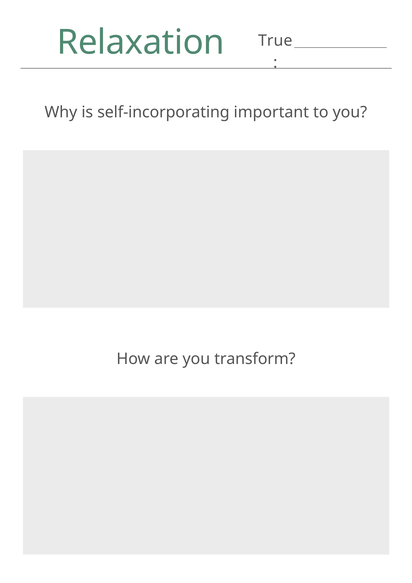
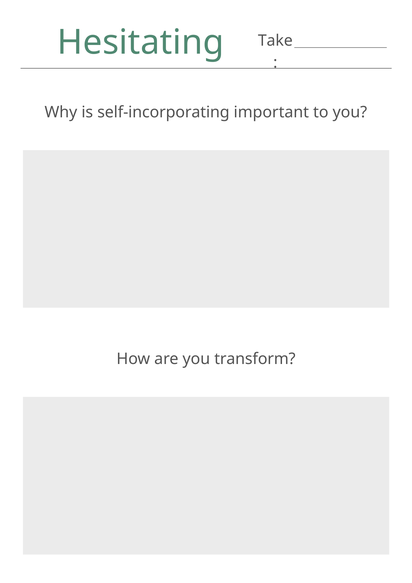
Relaxation: Relaxation -> Hesitating (141, 42)
True: True -> Take (275, 40)
